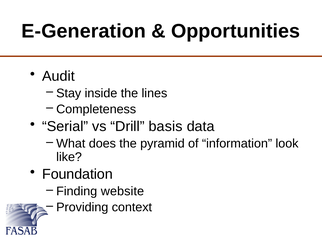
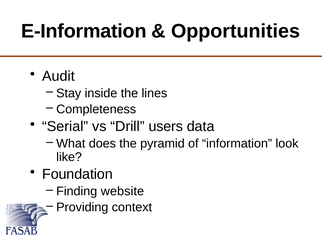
E-Generation: E-Generation -> E-Information (84, 31)
basis: basis -> users (166, 127)
